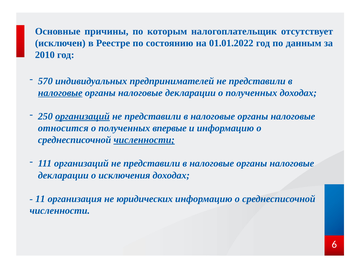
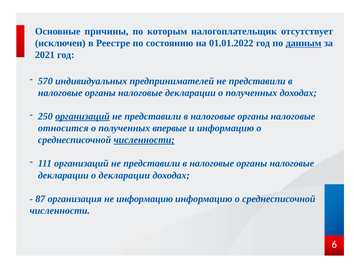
данным underline: none -> present (304, 43)
2010: 2010 -> 2021 (45, 55)
налоговые underline: present -> none (60, 93)
о исключения: исключения -> декларации (124, 176)
11: 11 -> 87 (40, 199)
не юридических: юридических -> информацию (145, 199)
